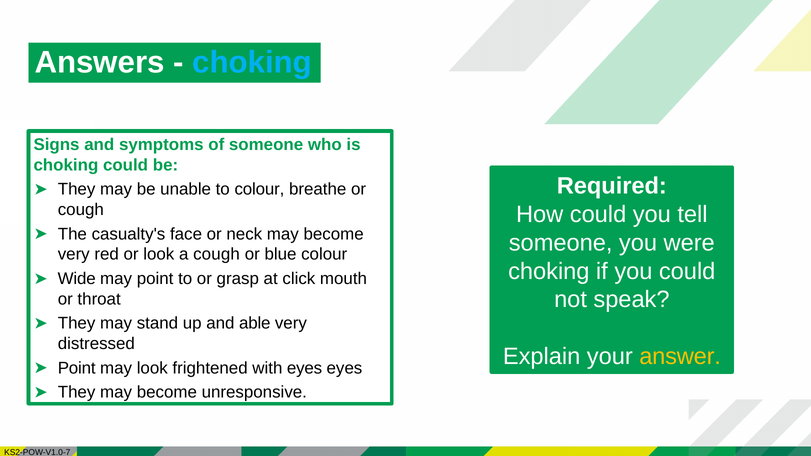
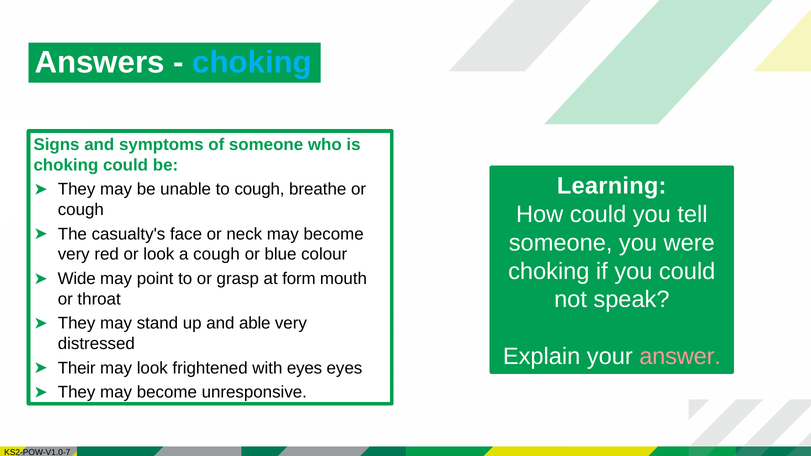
Required: Required -> Learning (612, 186)
to colour: colour -> cough (259, 189)
click: click -> form (299, 279)
answer colour: yellow -> pink (680, 357)
Point: Point -> Their (77, 368)
